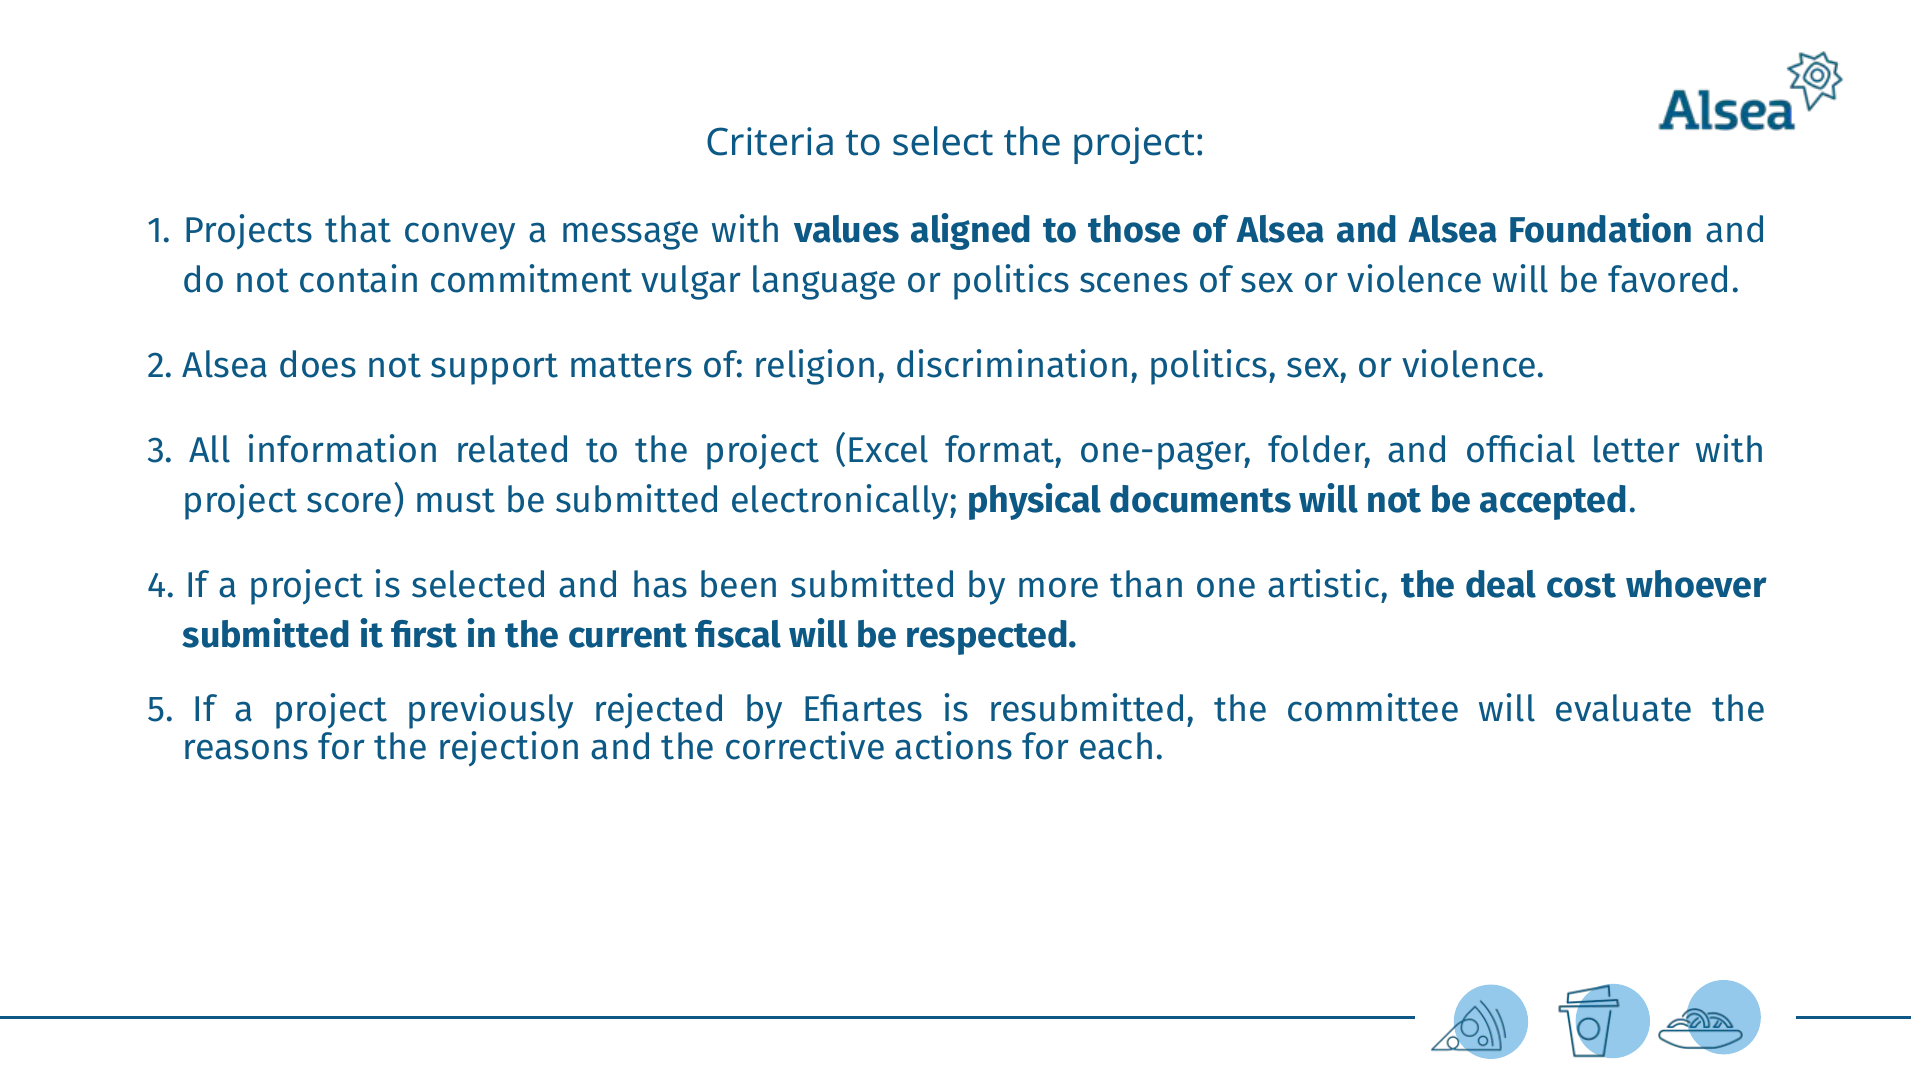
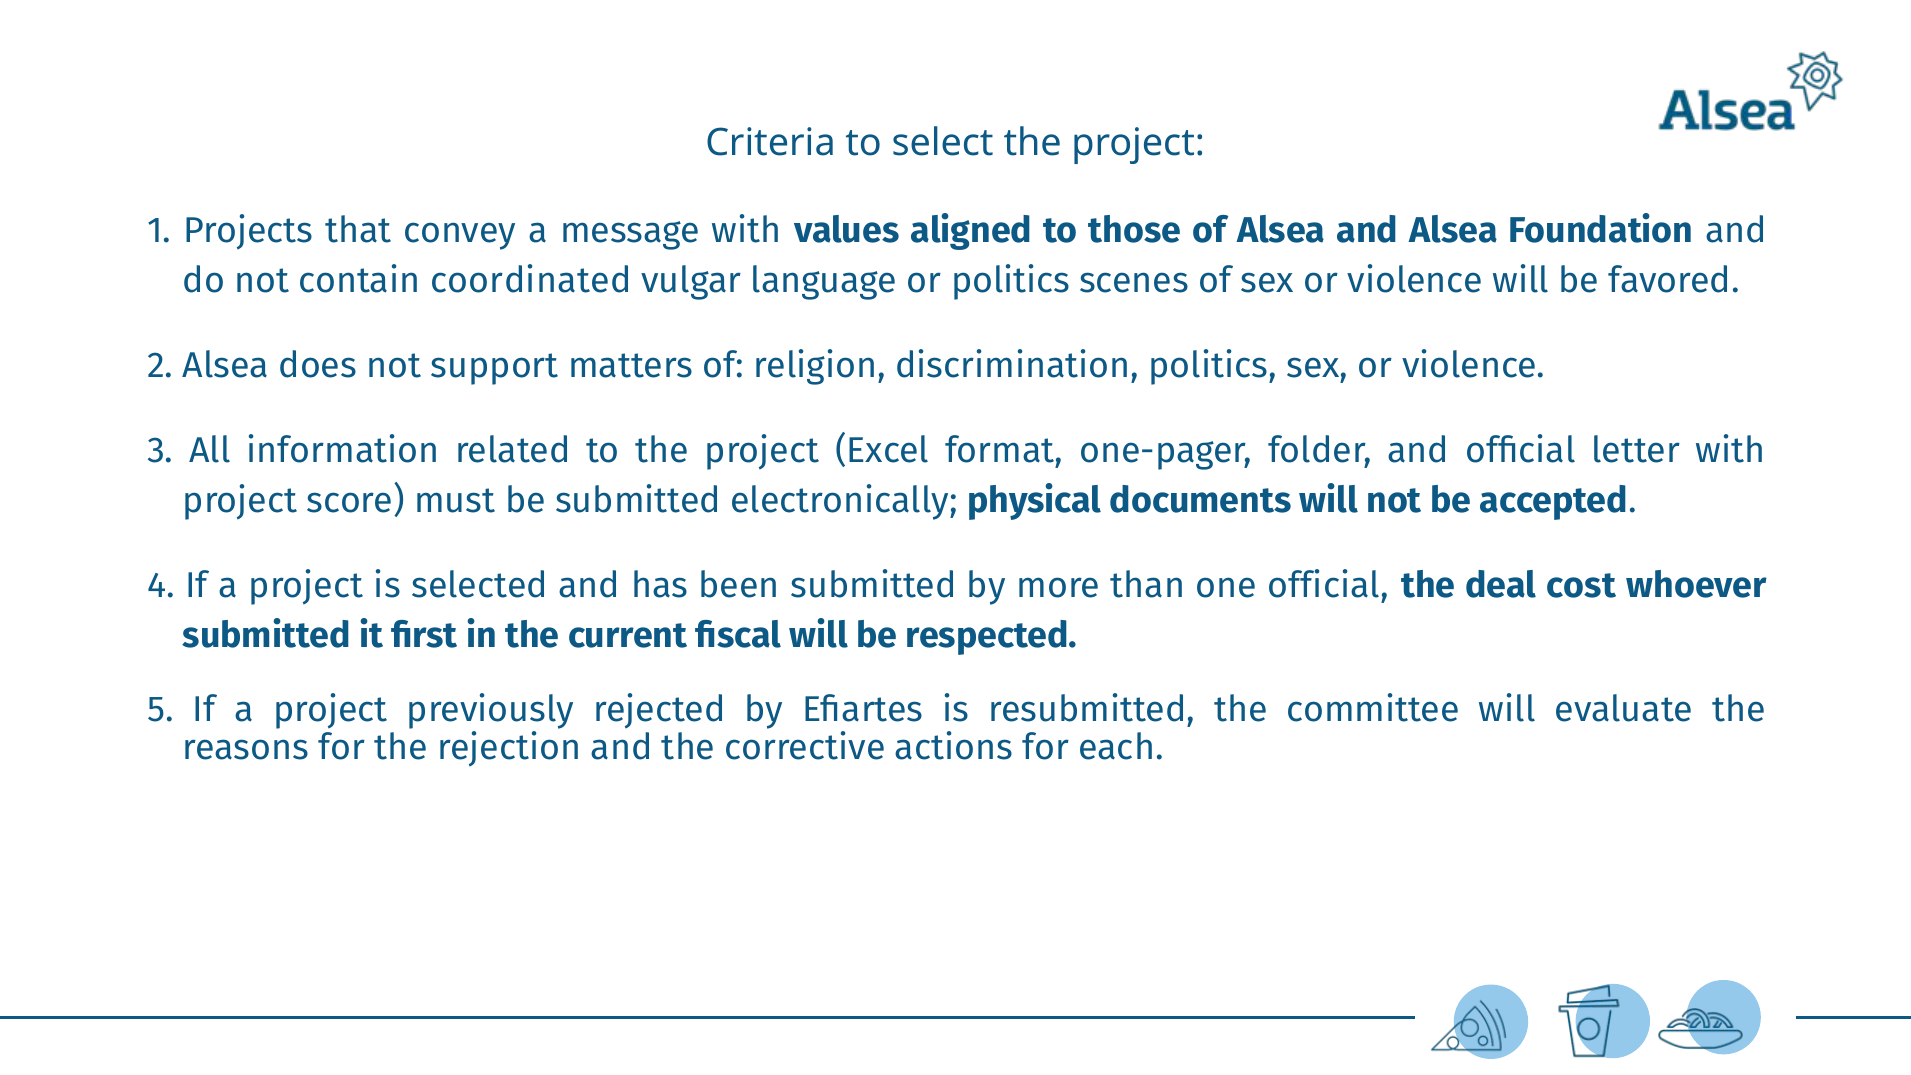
commitment: commitment -> coordinated (531, 281)
one artistic: artistic -> official (1328, 586)
